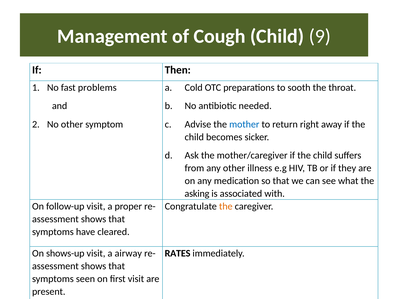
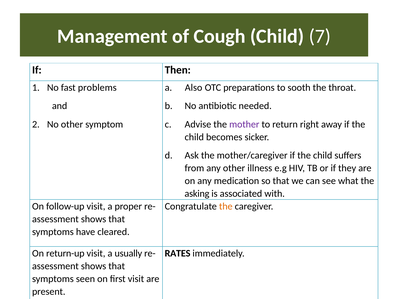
9: 9 -> 7 (320, 36)
Cold: Cold -> Also (194, 88)
mother colour: blue -> purple (244, 124)
shows-up: shows-up -> return-up (65, 253)
airway: airway -> usually (128, 253)
